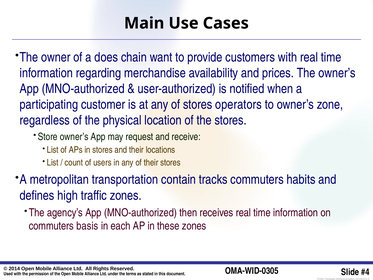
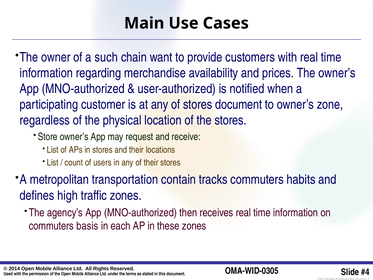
does: does -> such (106, 57)
stores operators: operators -> document (239, 105)
